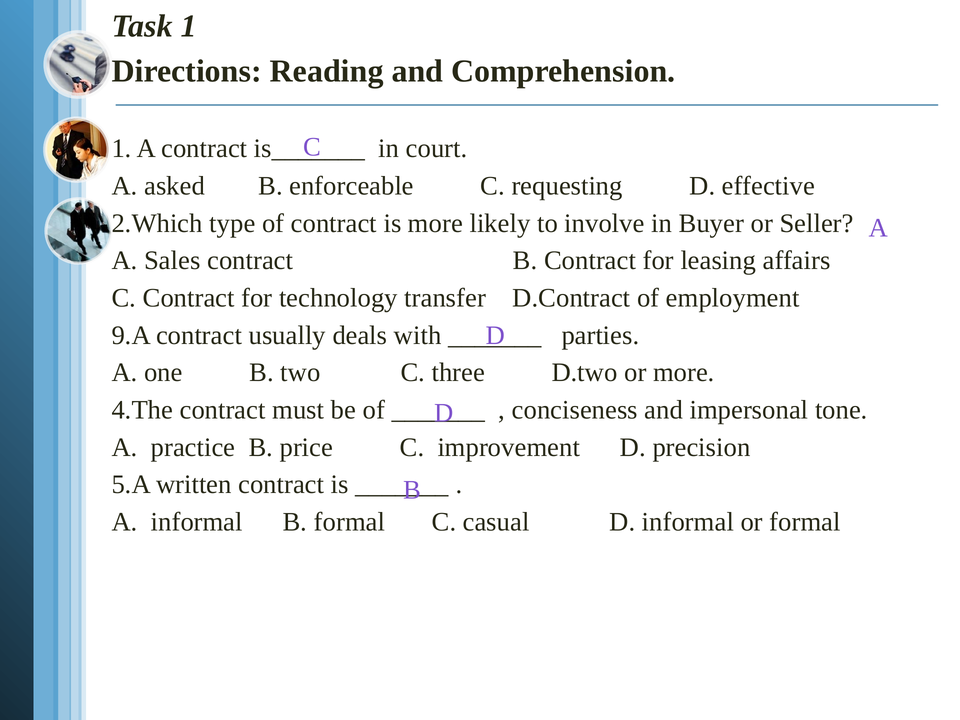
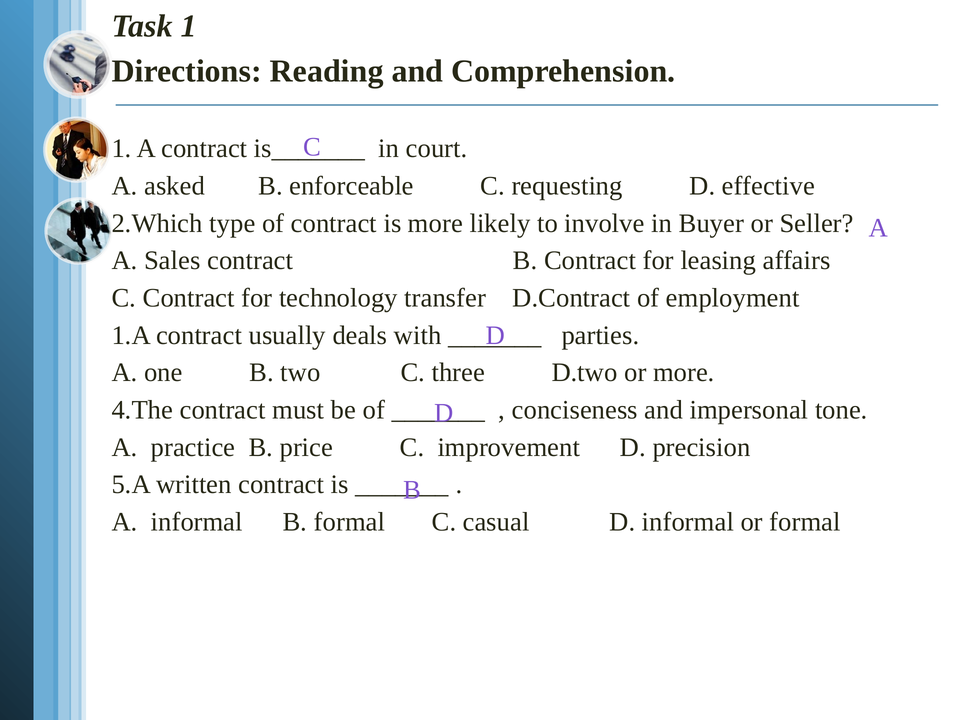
9.A: 9.A -> 1.A (131, 335)
